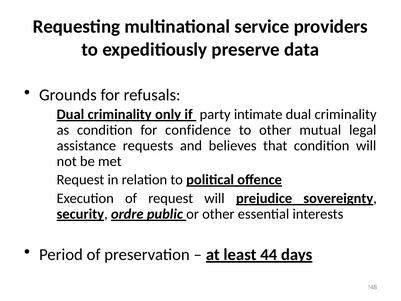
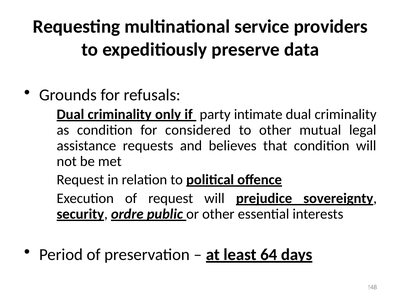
confidence: confidence -> considered (198, 130)
44: 44 -> 64 (269, 254)
